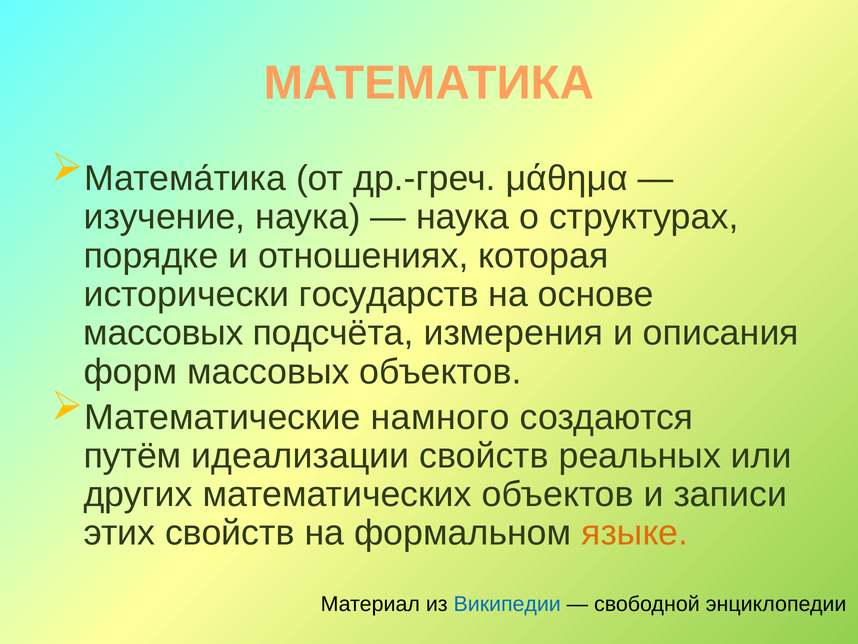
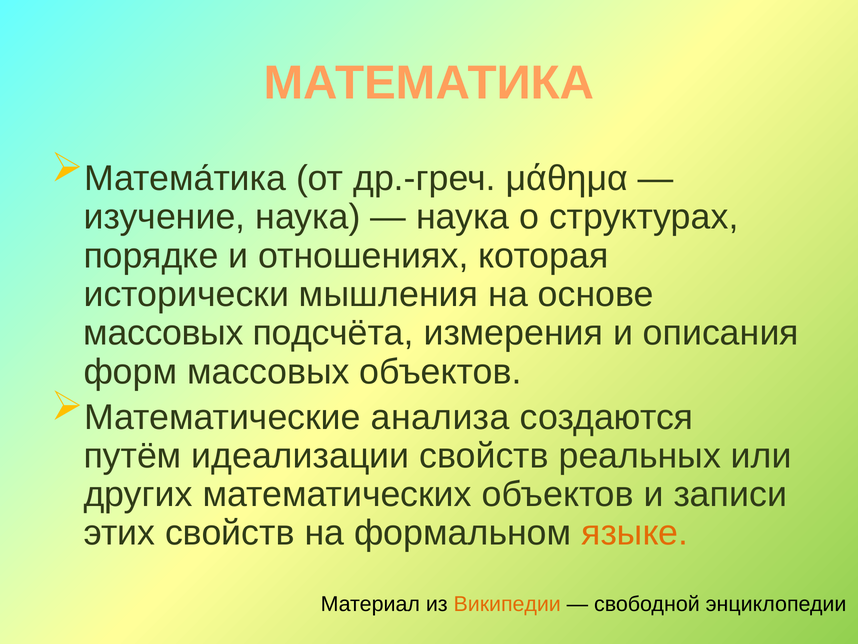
государств: государств -> мышления (389, 294)
намного: намного -> анализа (440, 417)
Википедии colour: blue -> orange (507, 604)
